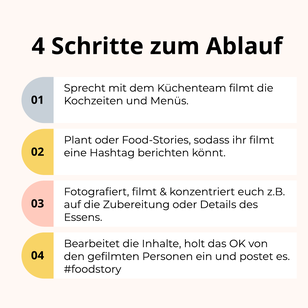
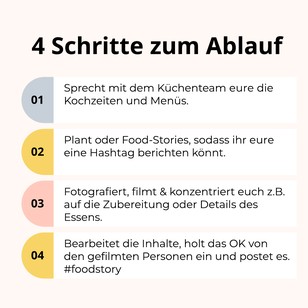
Küchenteam filmt: filmt -> eure (242, 88)
ihr filmt: filmt -> eure (262, 140)
